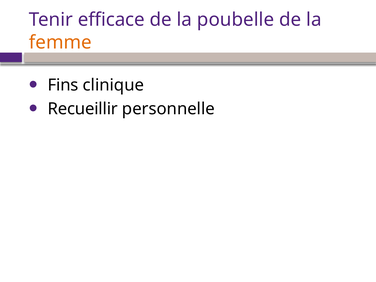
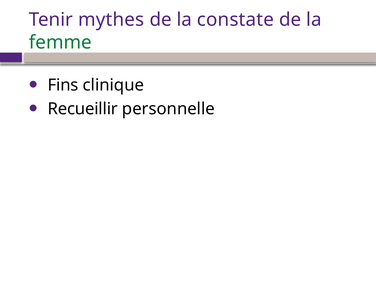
efficace: efficace -> mythes (111, 20)
poubelle: poubelle -> constate (236, 20)
femme colour: orange -> green (60, 42)
